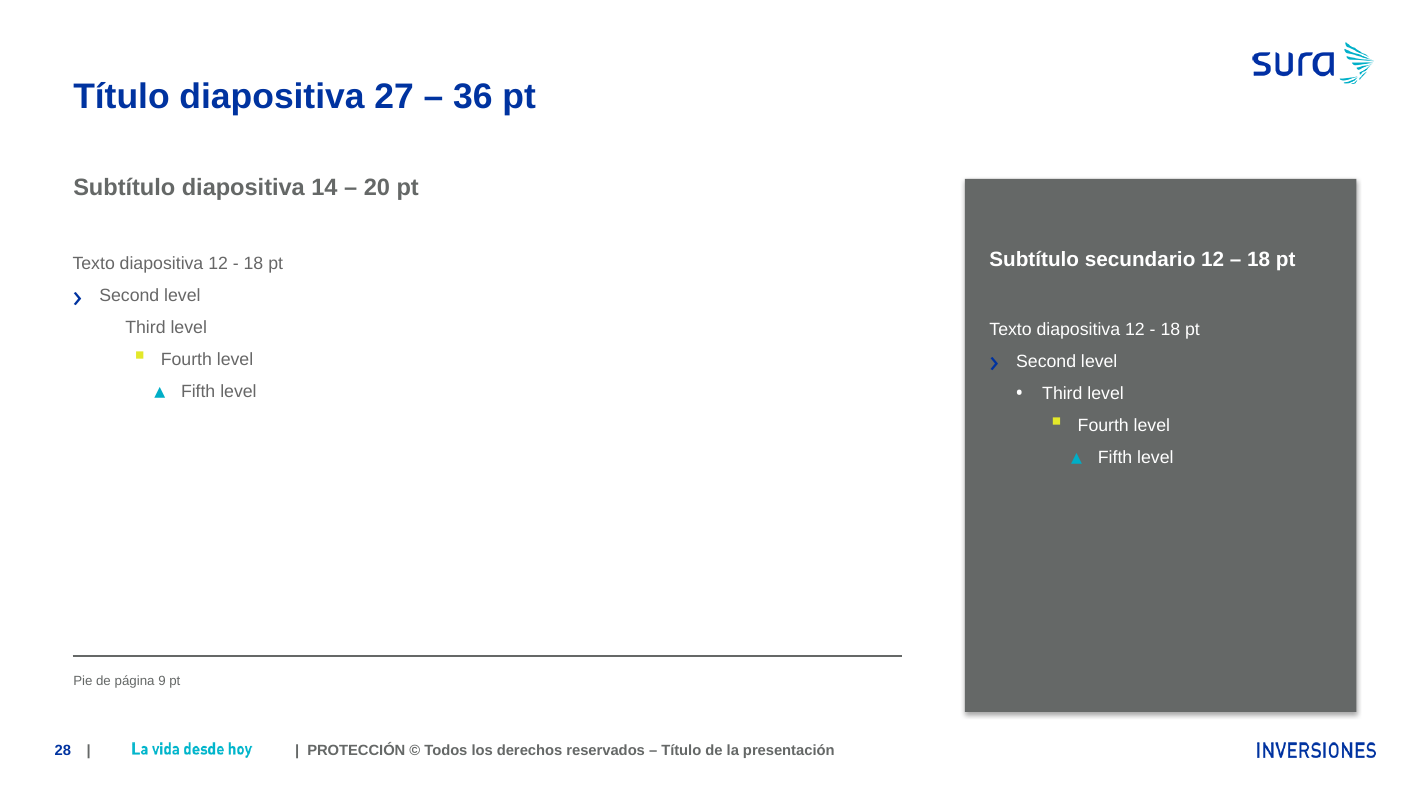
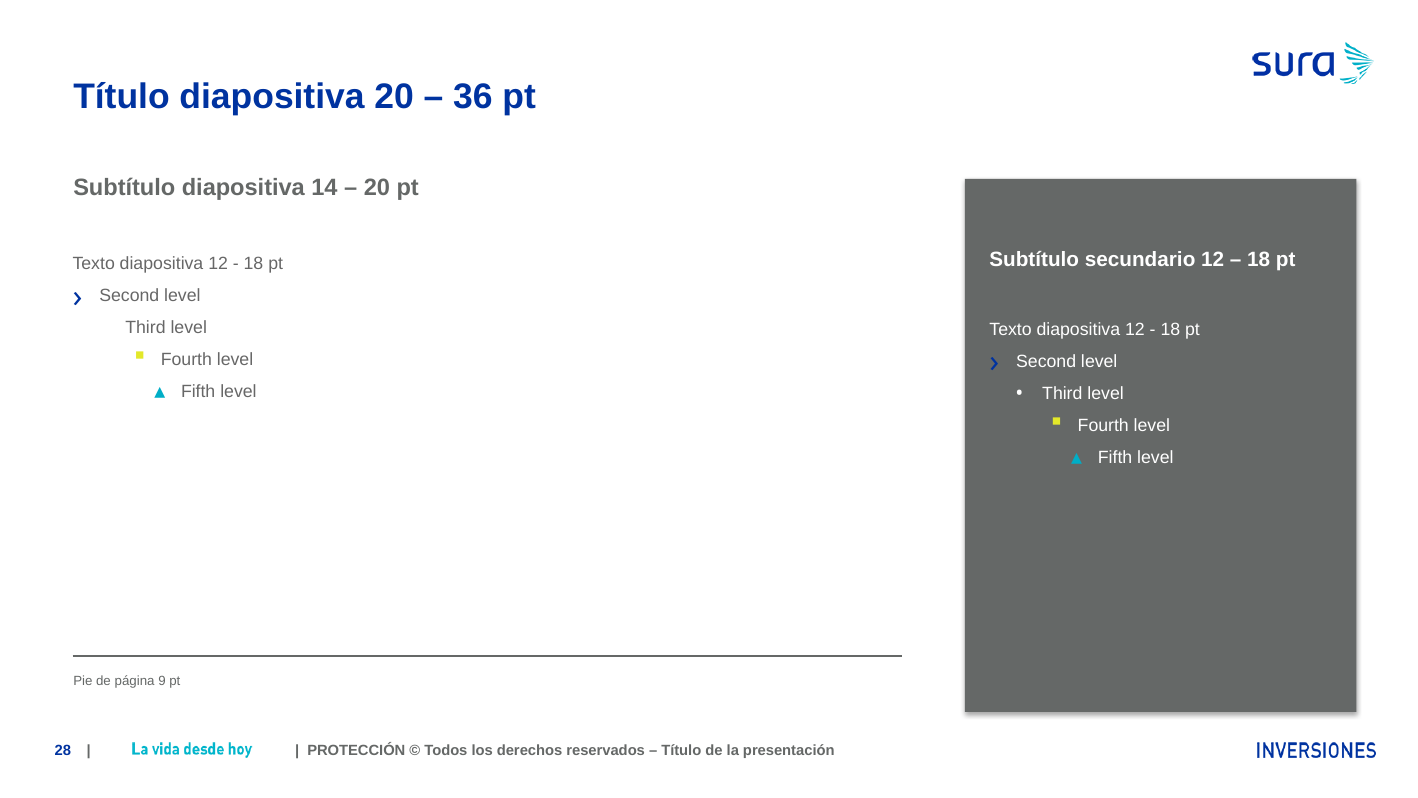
diapositiva 27: 27 -> 20 (394, 97)
